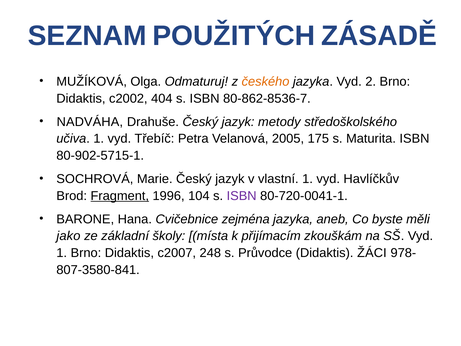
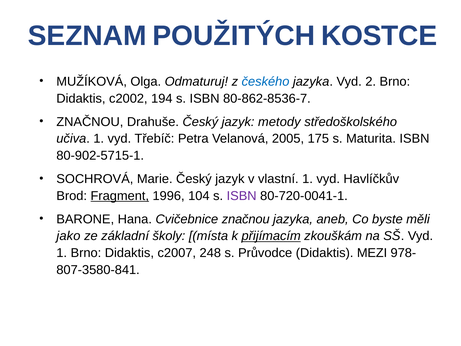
ZÁSADĚ: ZÁSADĚ -> KOSTCE (379, 36)
českého colour: orange -> blue (266, 82)
404: 404 -> 194 (162, 98)
NADVÁHA: NADVÁHA -> ZNAČNOU (90, 122)
Cvičebnice zejména: zejména -> značnou (246, 219)
přijímacím underline: none -> present (271, 236)
ŽÁCI: ŽÁCI -> MEZI (372, 253)
